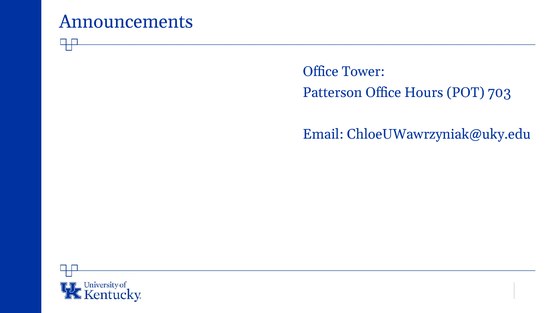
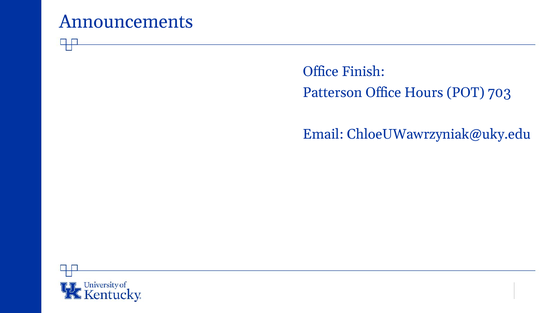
Tower: Tower -> Finish (363, 72)
